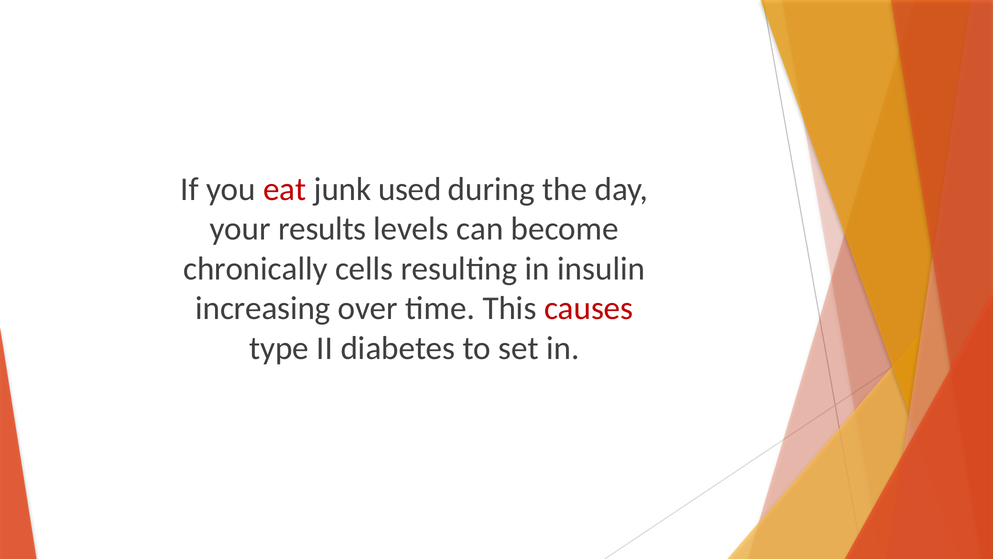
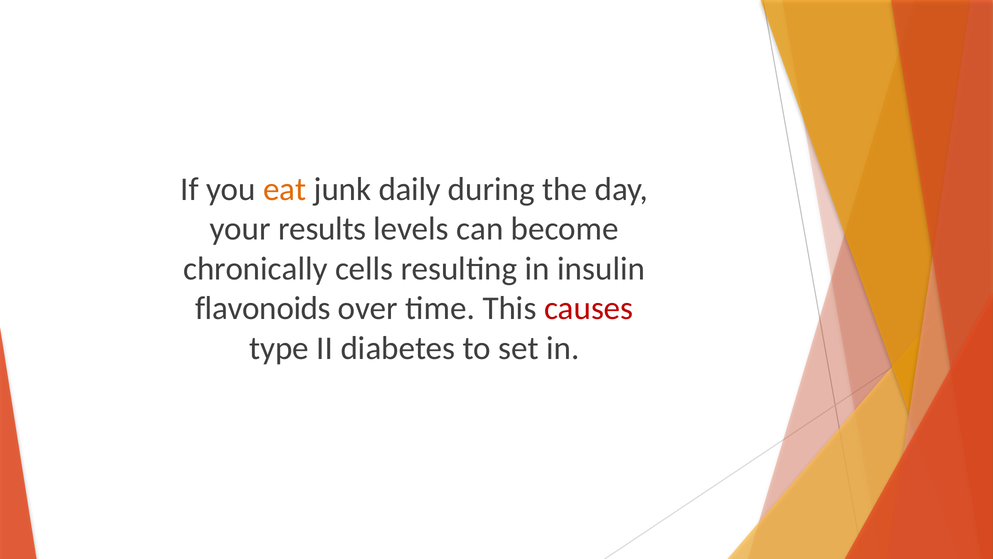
eat colour: red -> orange (285, 189)
used: used -> daily (410, 189)
increasing: increasing -> flavonoids (263, 308)
